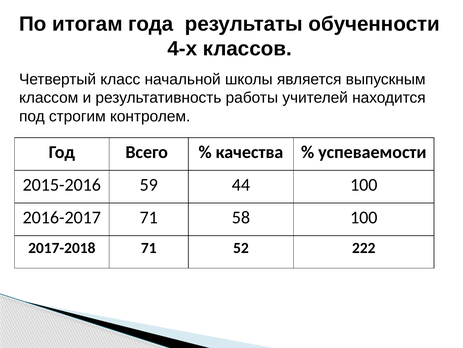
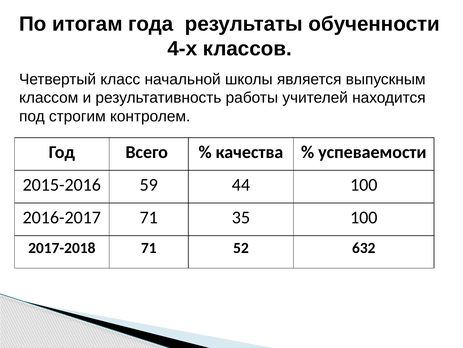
58: 58 -> 35 (241, 217)
222: 222 -> 632 (364, 247)
